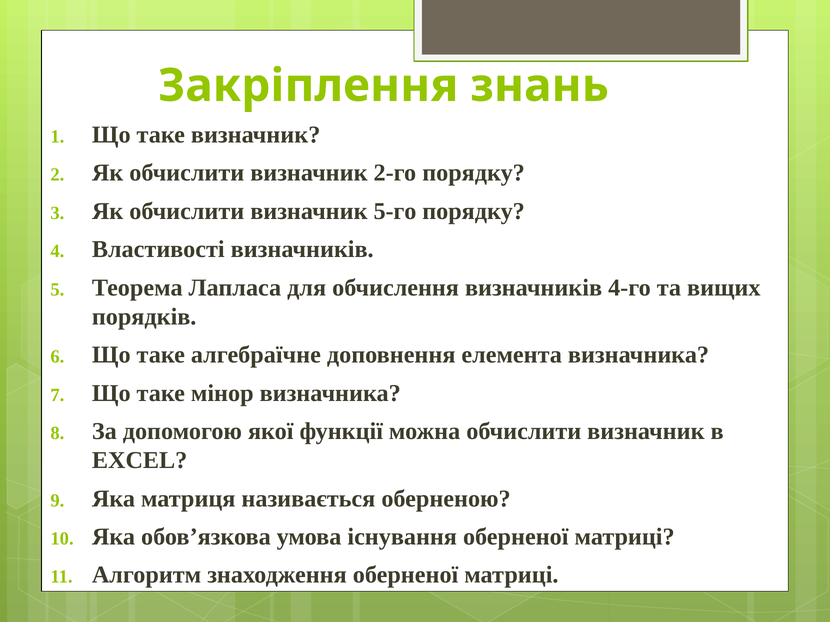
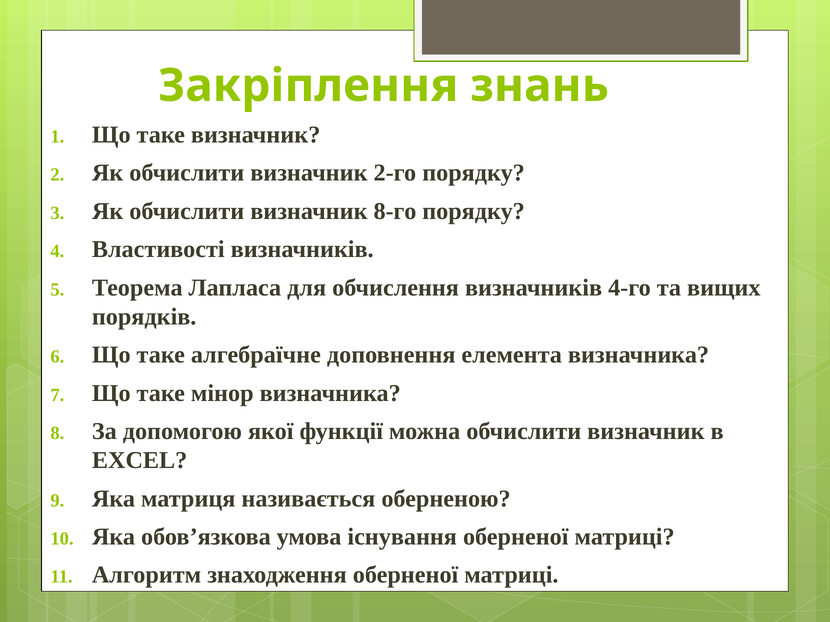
5-го: 5-го -> 8-го (395, 211)
